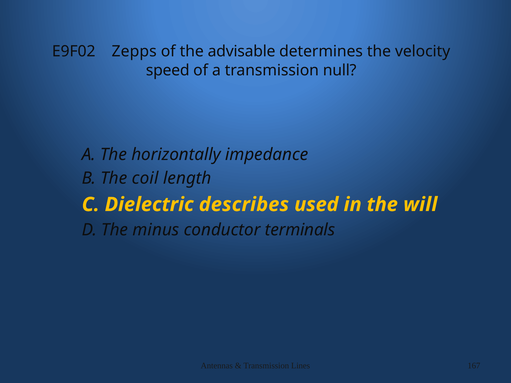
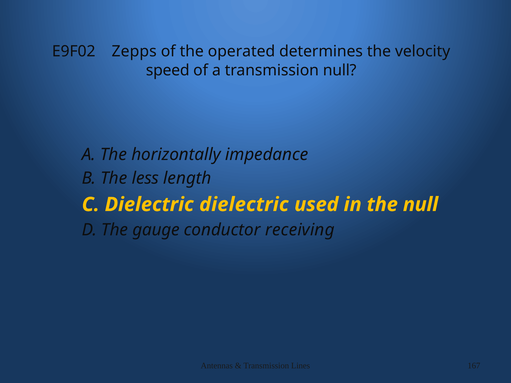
advisable: advisable -> operated (241, 52)
coil: coil -> less (145, 178)
Dielectric describes: describes -> dielectric (244, 205)
the will: will -> null (421, 205)
minus: minus -> gauge (156, 230)
terminals: terminals -> receiving (300, 230)
